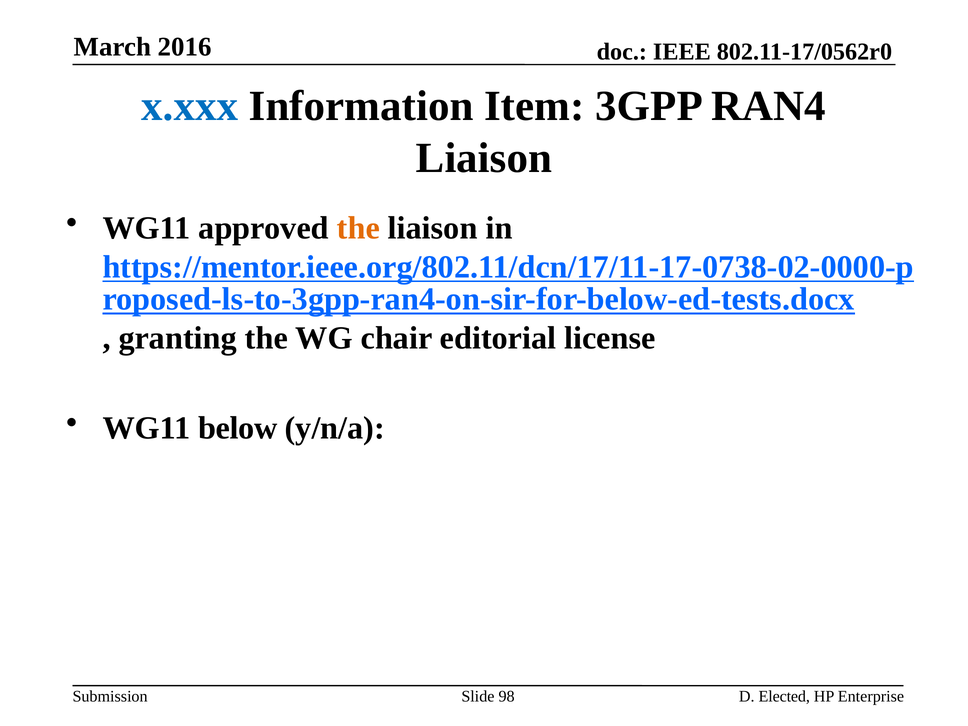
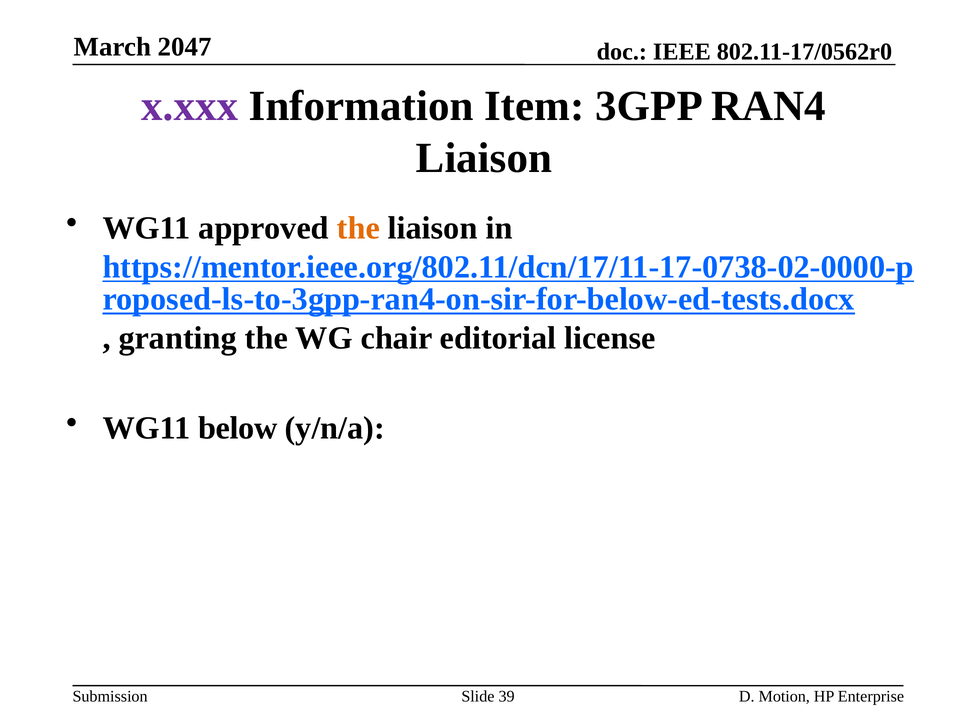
2016: 2016 -> 2047 (185, 47)
x.xxx colour: blue -> purple (190, 106)
98: 98 -> 39 (507, 696)
Elected: Elected -> Motion (784, 696)
